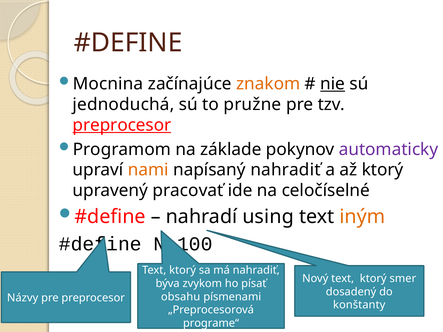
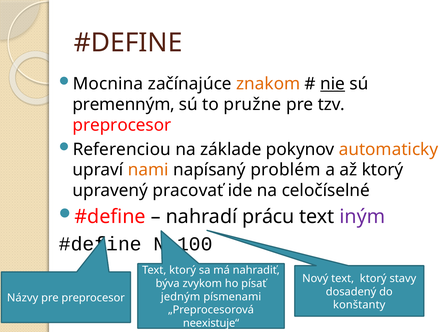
jednoduchá: jednoduchá -> premenným (124, 104)
preprocesor underline: present -> none (122, 125)
Programom: Programom -> Referenciou (122, 149)
automaticky colour: purple -> orange (389, 149)
napísaný nahradiť: nahradiť -> problém (285, 170)
using: using -> prácu (268, 217)
iným colour: orange -> purple (362, 217)
smer: smer -> stavy (403, 279)
obsahu: obsahu -> jedným (181, 297)
programe“: programe“ -> neexistuje“ (211, 324)
